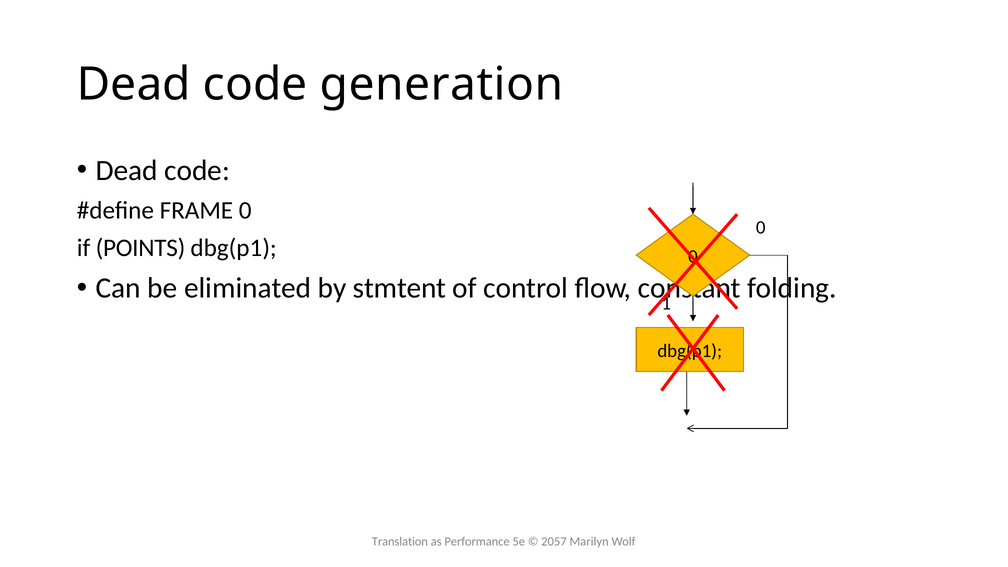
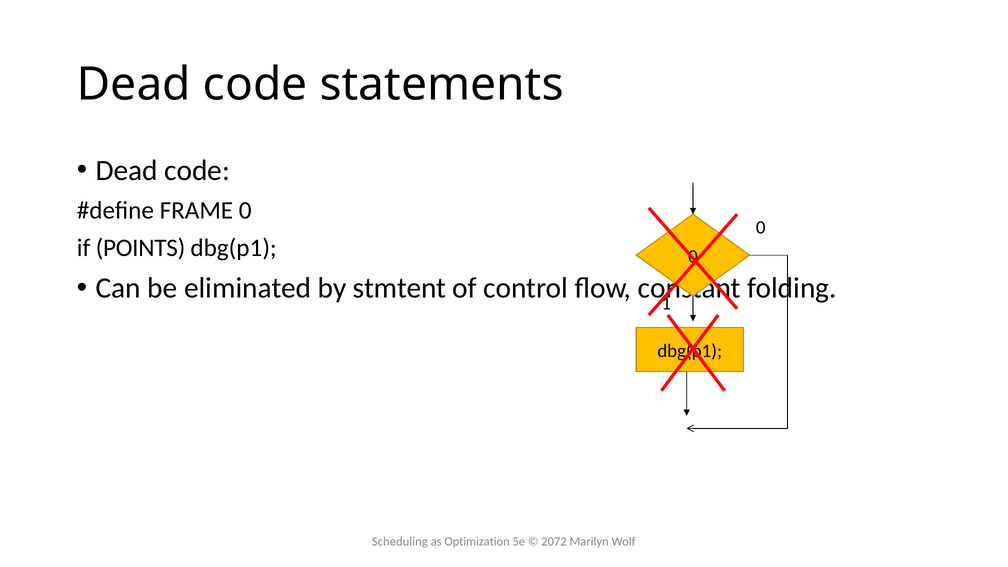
generation: generation -> statements (442, 85)
Translation: Translation -> Scheduling (400, 541)
Performance: Performance -> Optimization (477, 541)
2057: 2057 -> 2072 (554, 541)
